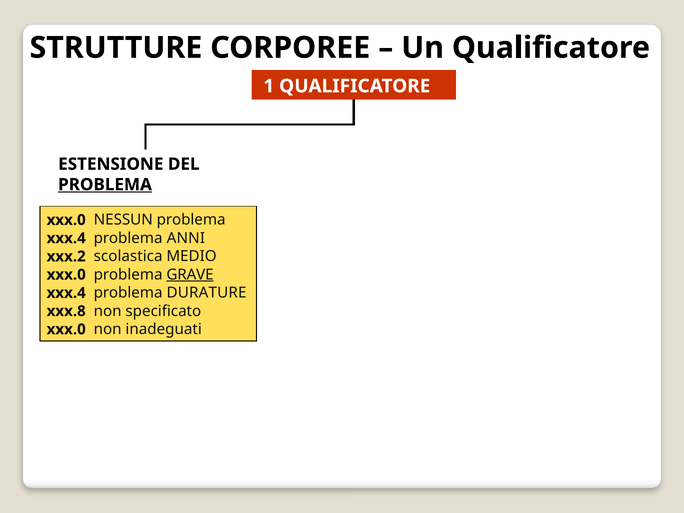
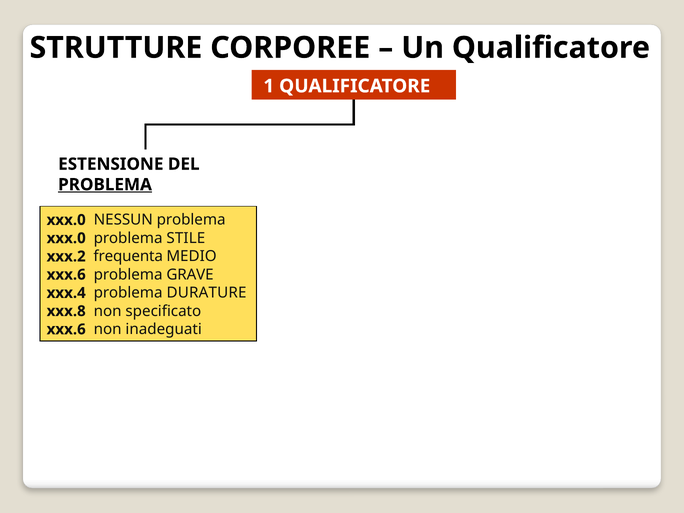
xxx.4: xxx.4 -> xxx.0 (66, 238)
ANNI: ANNI -> STILE (186, 238)
scolastica: scolastica -> frequenta (128, 256)
xxx.0: xxx.0 -> xxx.6 (66, 275)
GRAVE underline: present -> none (190, 275)
xxx.0: xxx.0 -> xxx.6 (66, 329)
